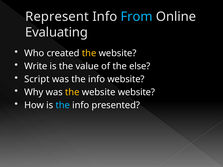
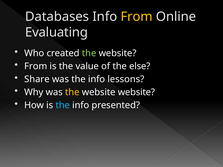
Represent: Represent -> Databases (57, 17)
From colour: light blue -> yellow (137, 17)
the colour: yellow -> light green (89, 53)
Write: Write -> From (36, 66)
Script: Script -> Share (37, 79)
info website: website -> lessons (126, 79)
